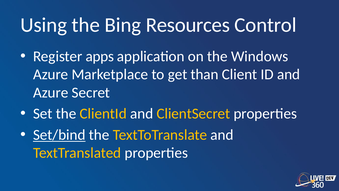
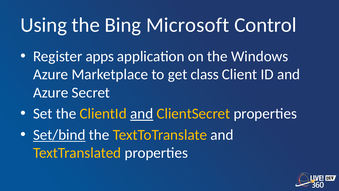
Resources: Resources -> Microsoft (188, 25)
than: than -> class (205, 74)
and underline: none -> present (142, 114)
